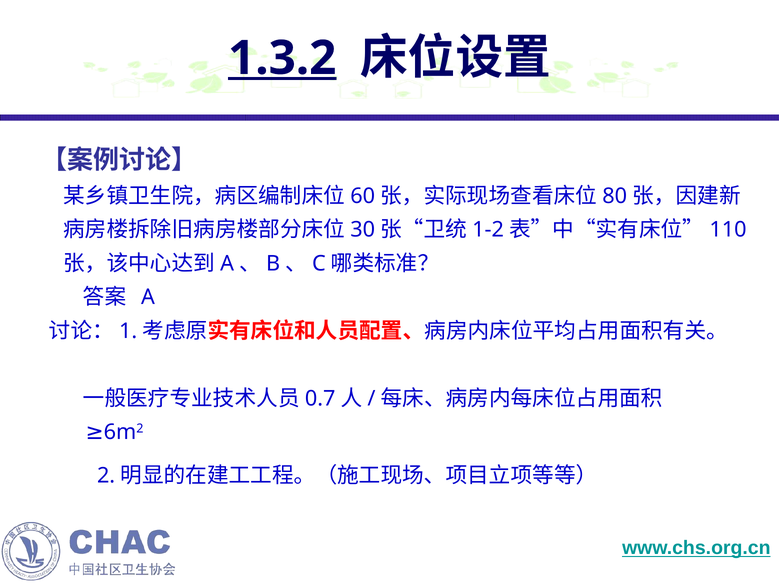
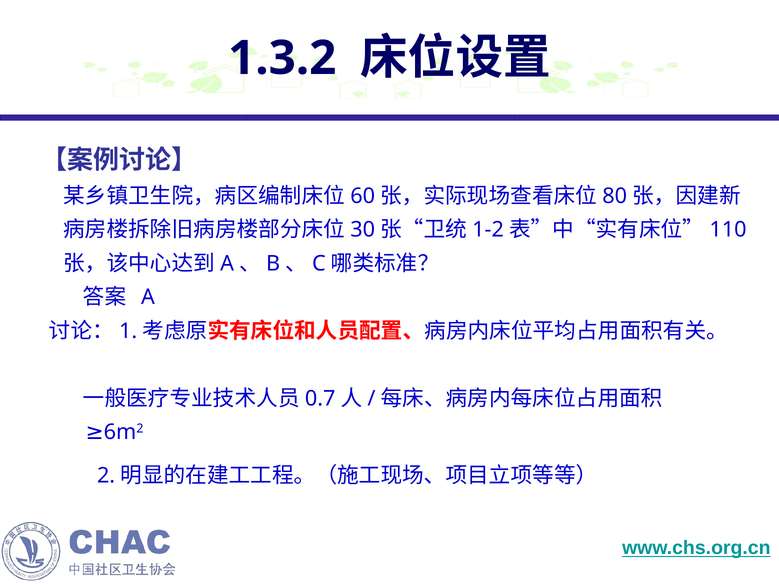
1.3.2 underline: present -> none (282, 58)
